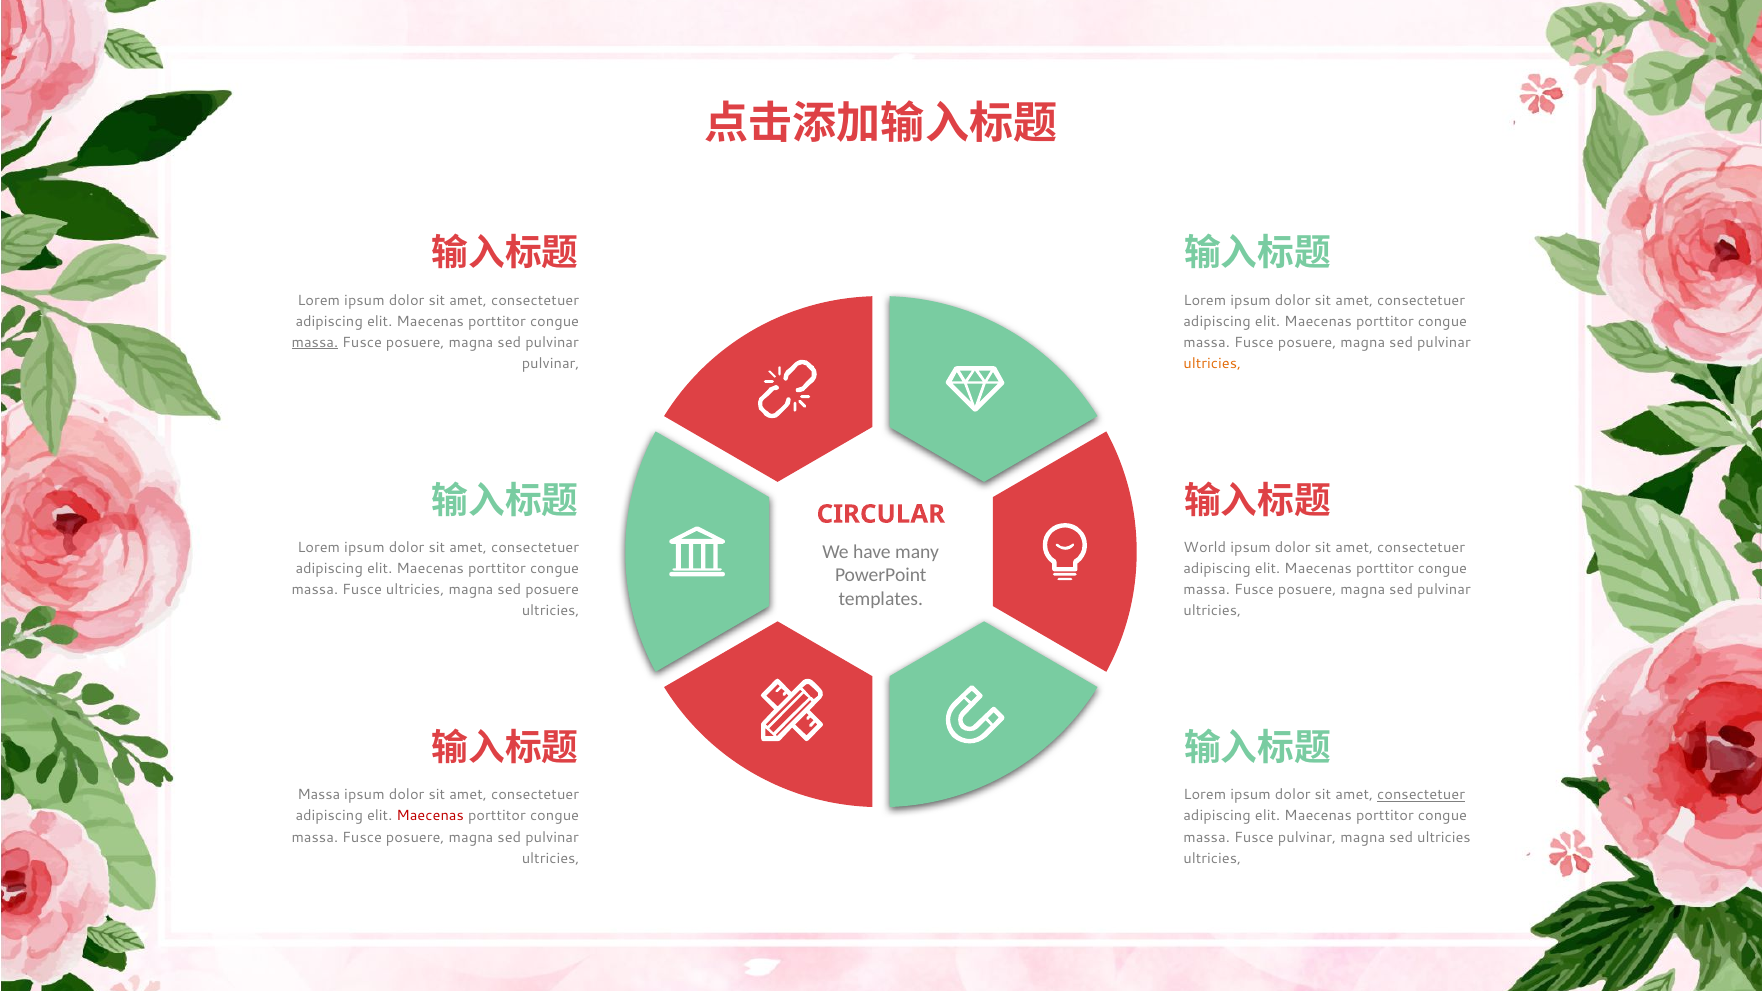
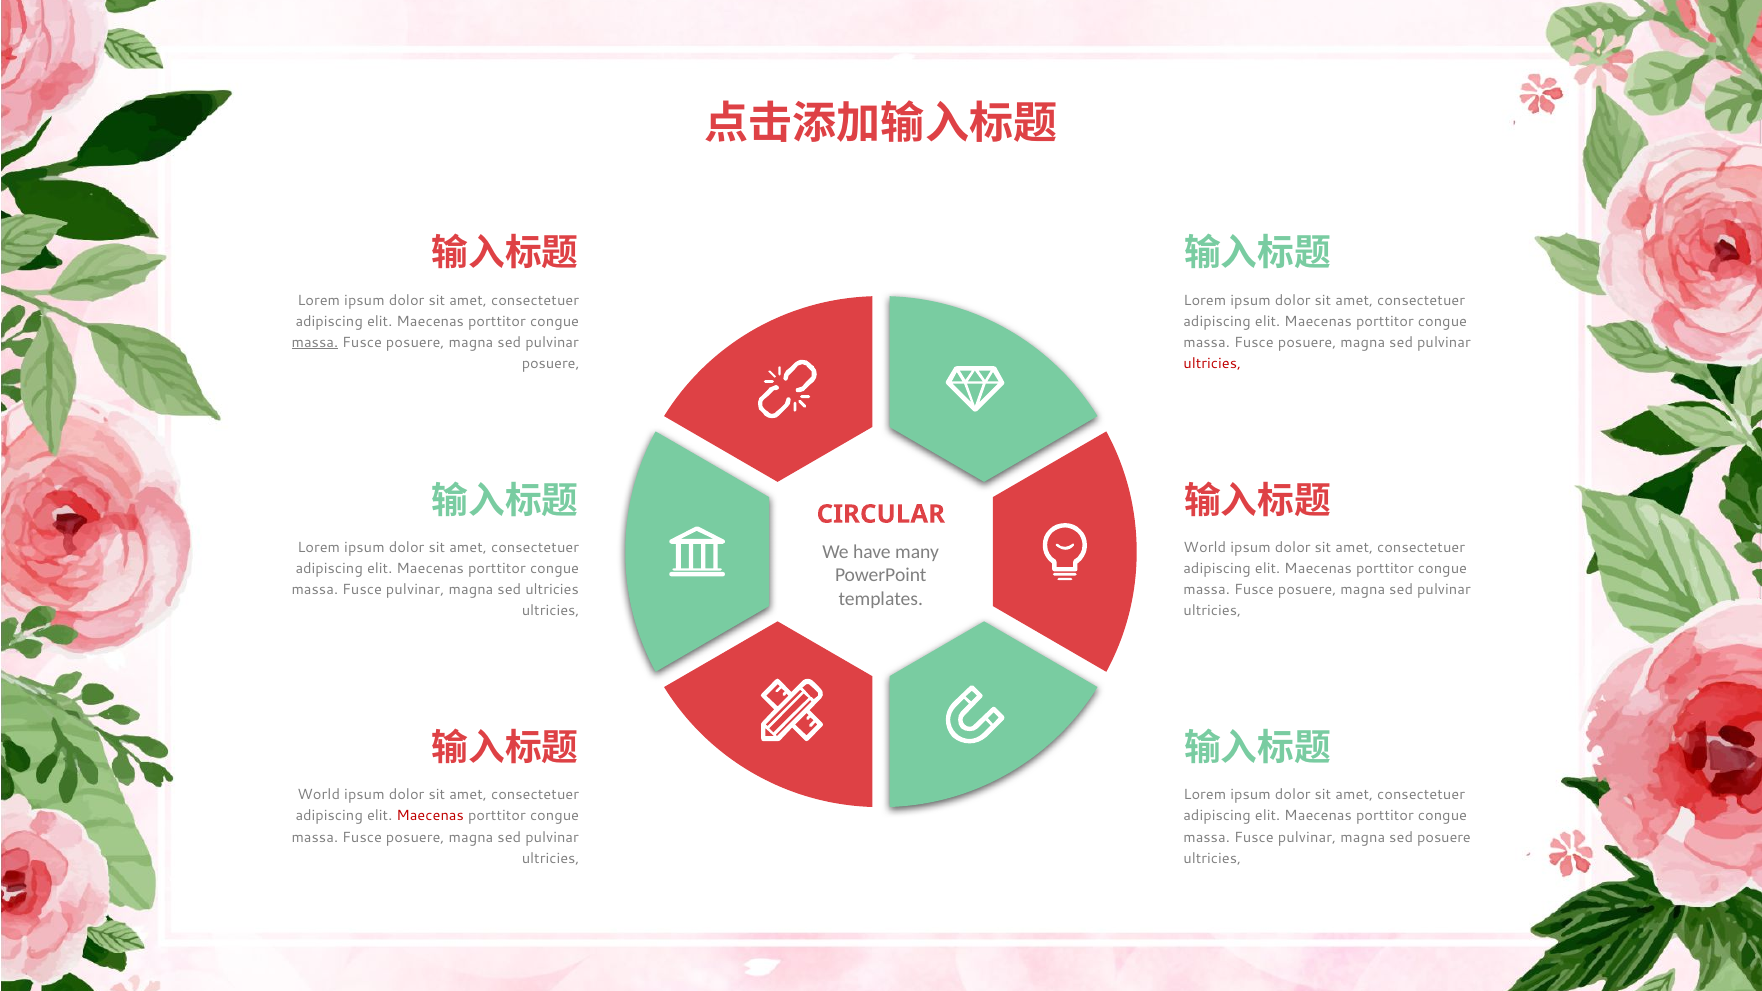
pulvinar: pulvinar -> posuere (551, 364)
ultricies colour: orange -> red (1212, 364)
ultricies: ultricies -> pulvinar (415, 590)
sed posuere: posuere -> ultricies (552, 590)
Massa: Massa -> World (319, 795)
consectetuer underline: present -> none (1421, 795)
sed ultricies: ultricies -> posuere (1444, 837)
